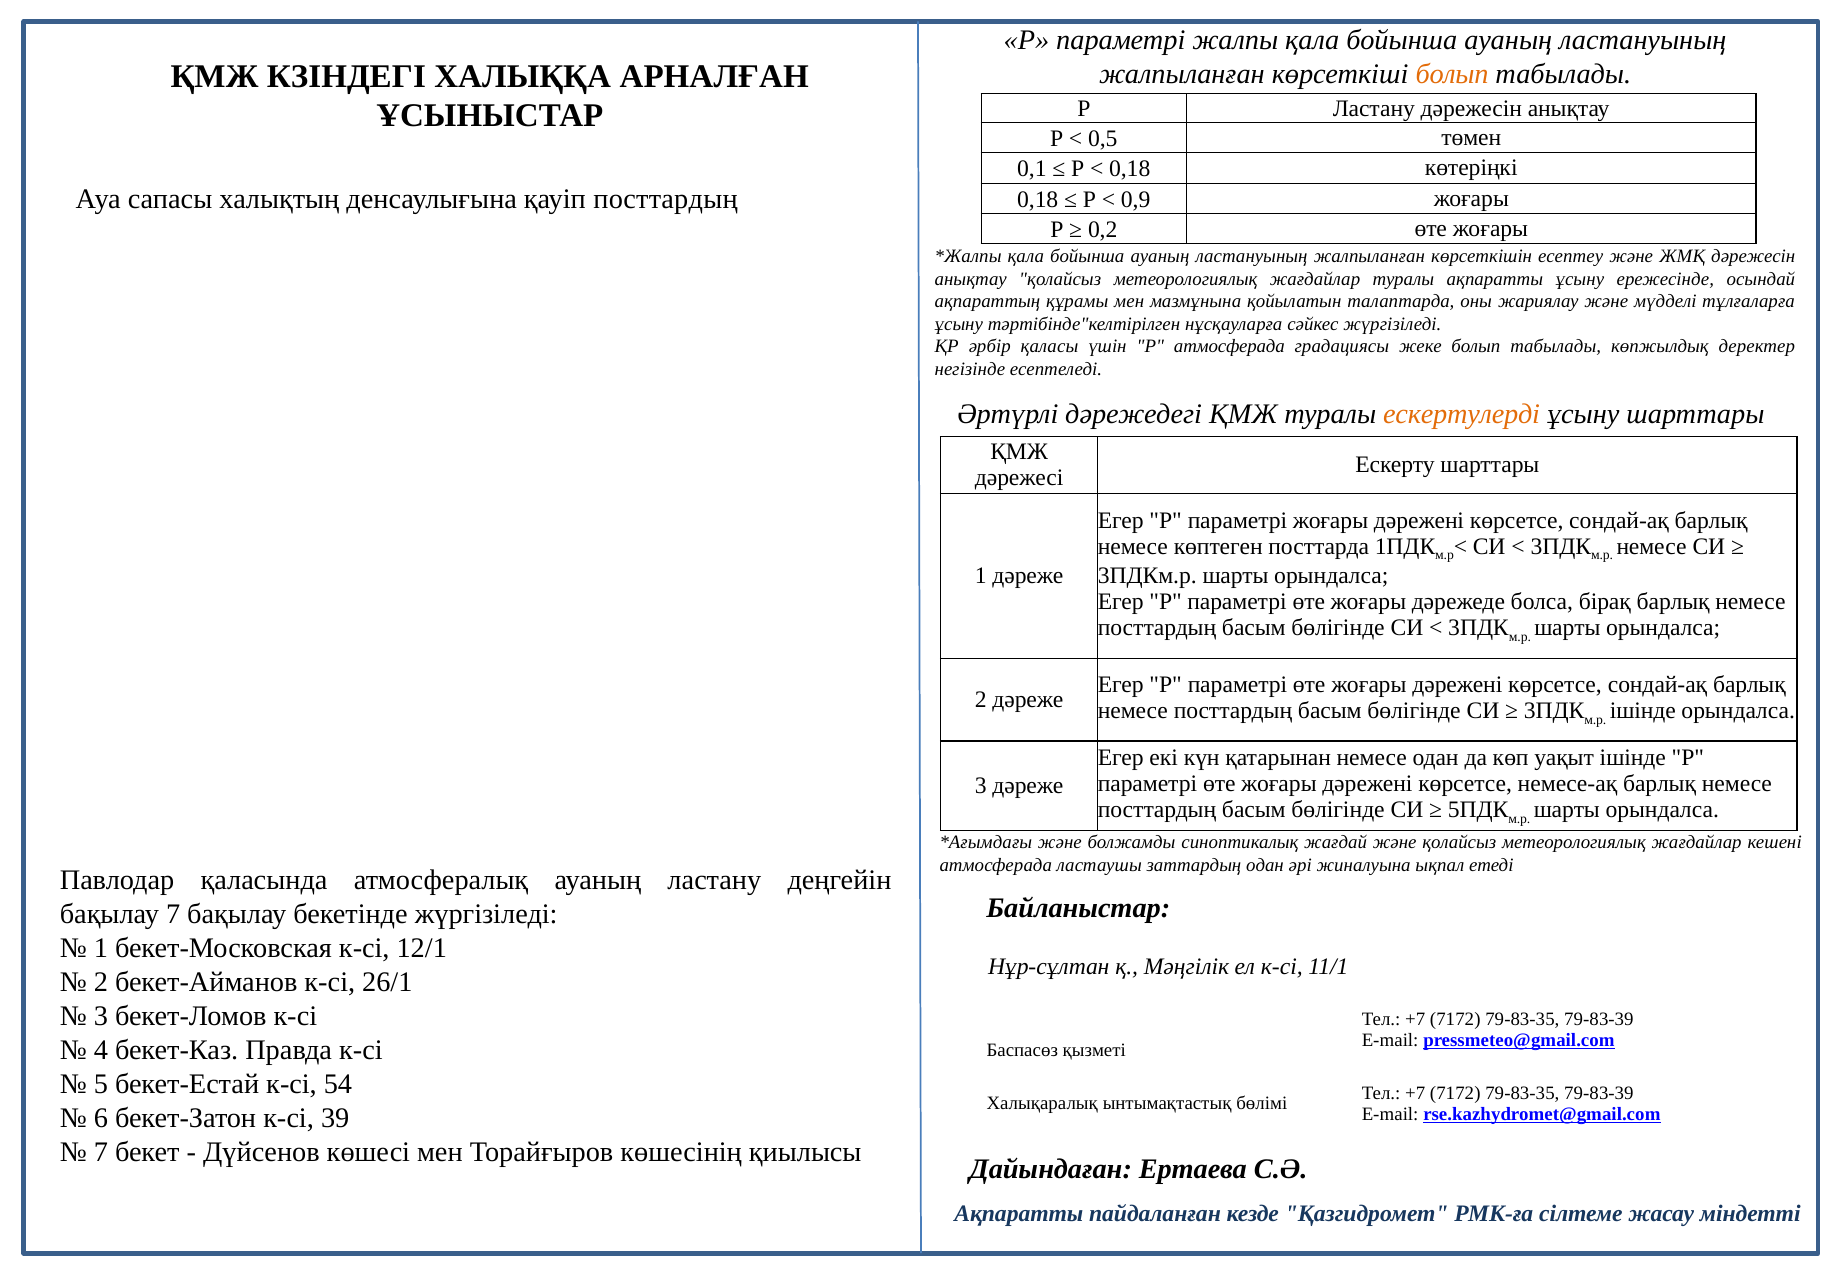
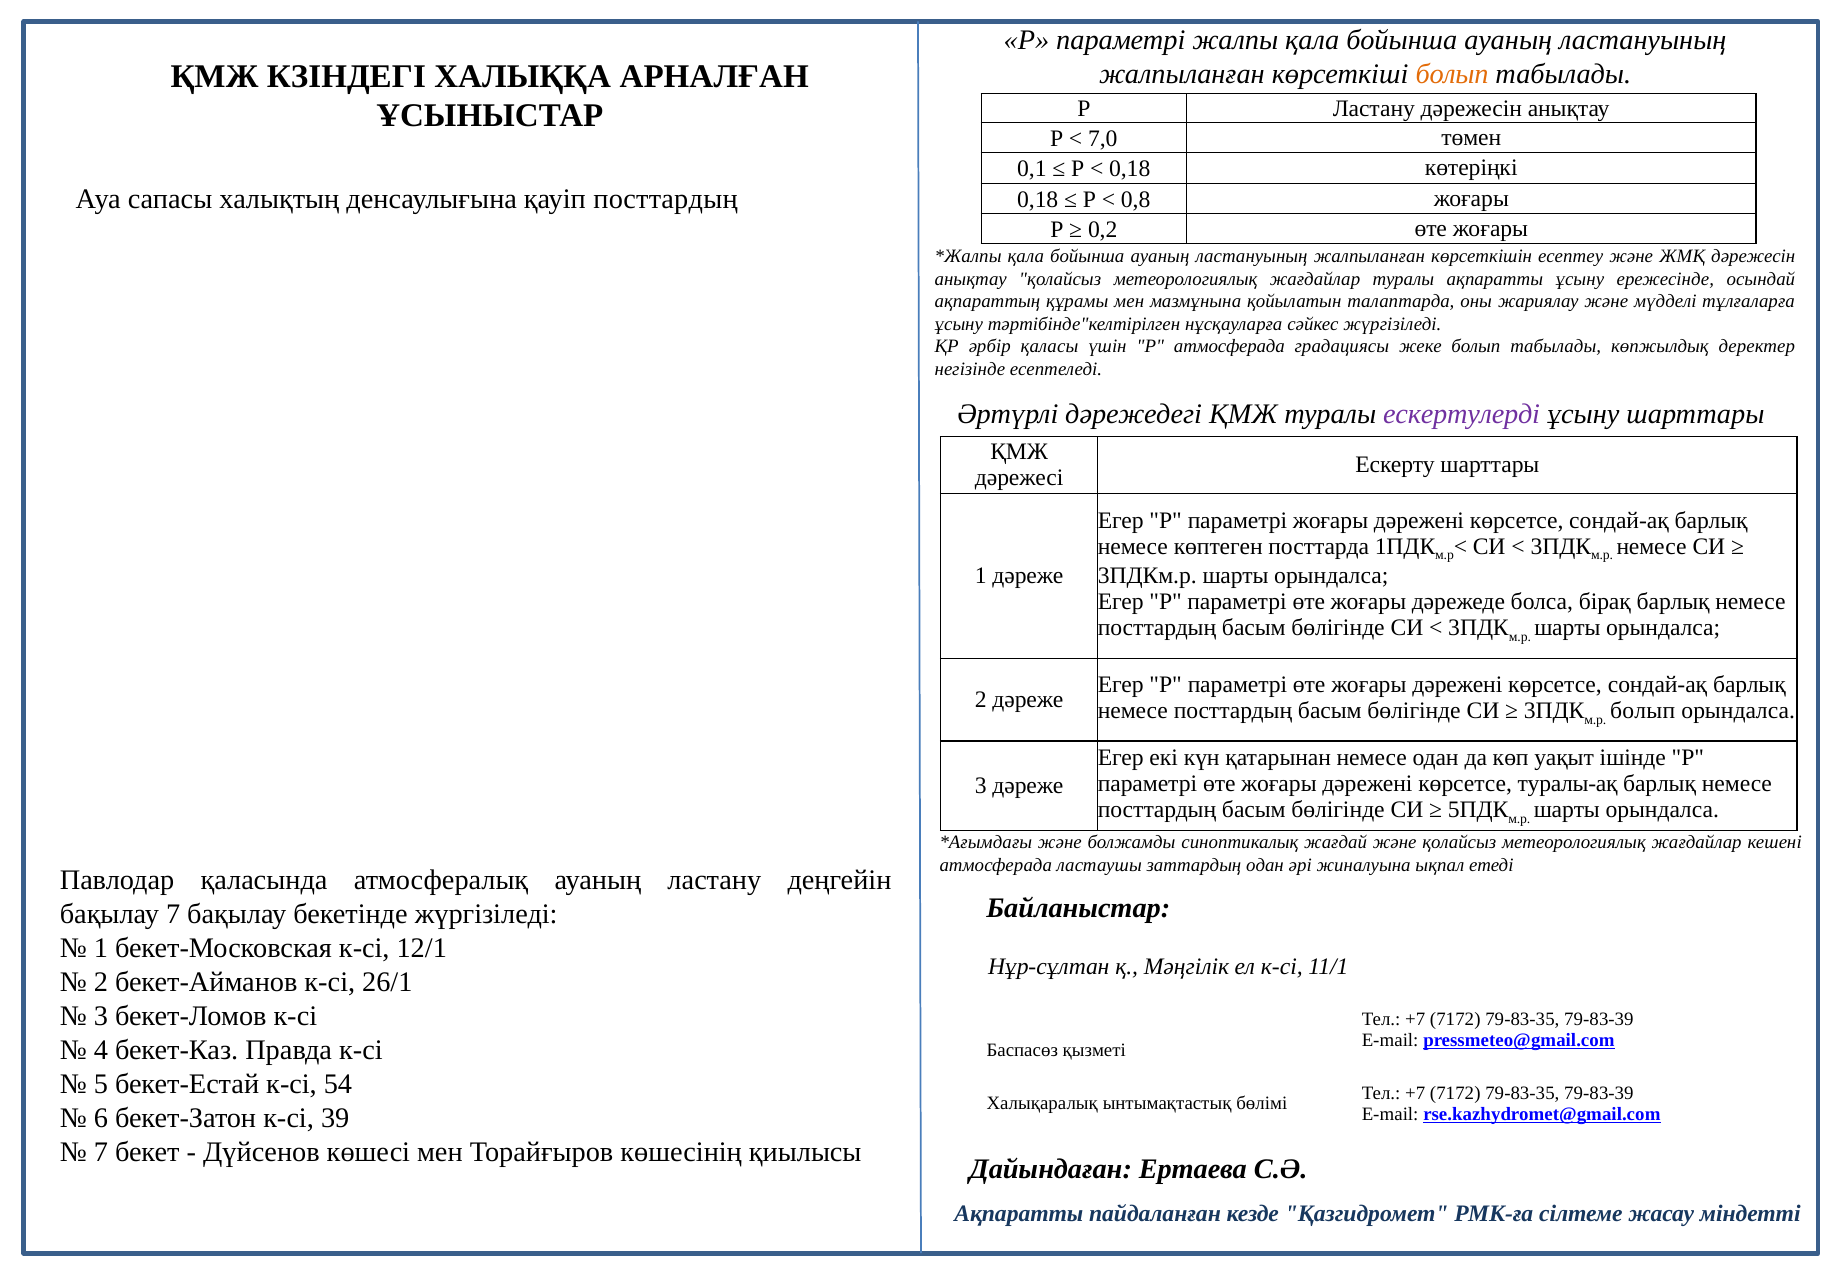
0,5: 0,5 -> 7,0 (1103, 139)
0,9: 0,9 -> 0,8 (1136, 199)
ескертулерді colour: orange -> purple (1462, 414)
ішінде: ішінде -> болып (1643, 711)
немесе-ақ: немесе-ақ -> туралы-ақ (1568, 784)
